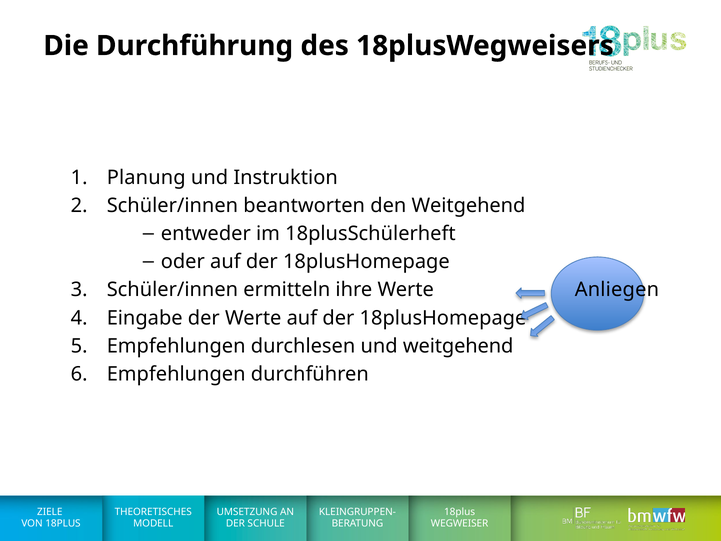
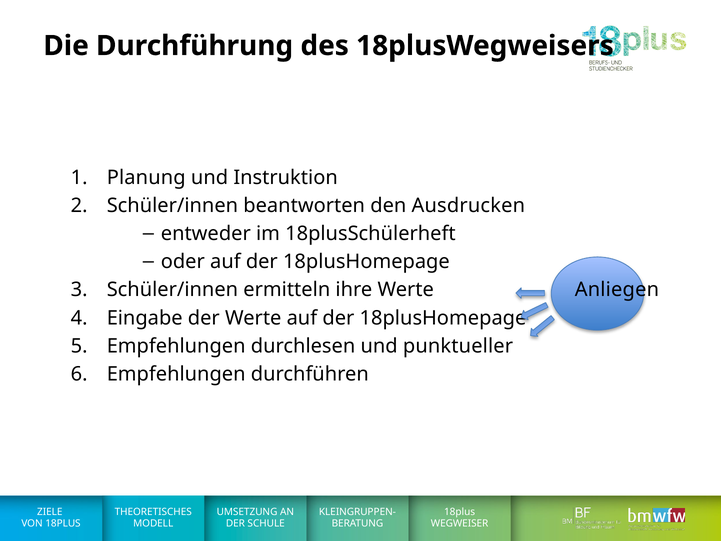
den Weitgehend: Weitgehend -> Ausdrucken (468, 206)
und weitgehend: weitgehend -> punktueller (458, 346)
